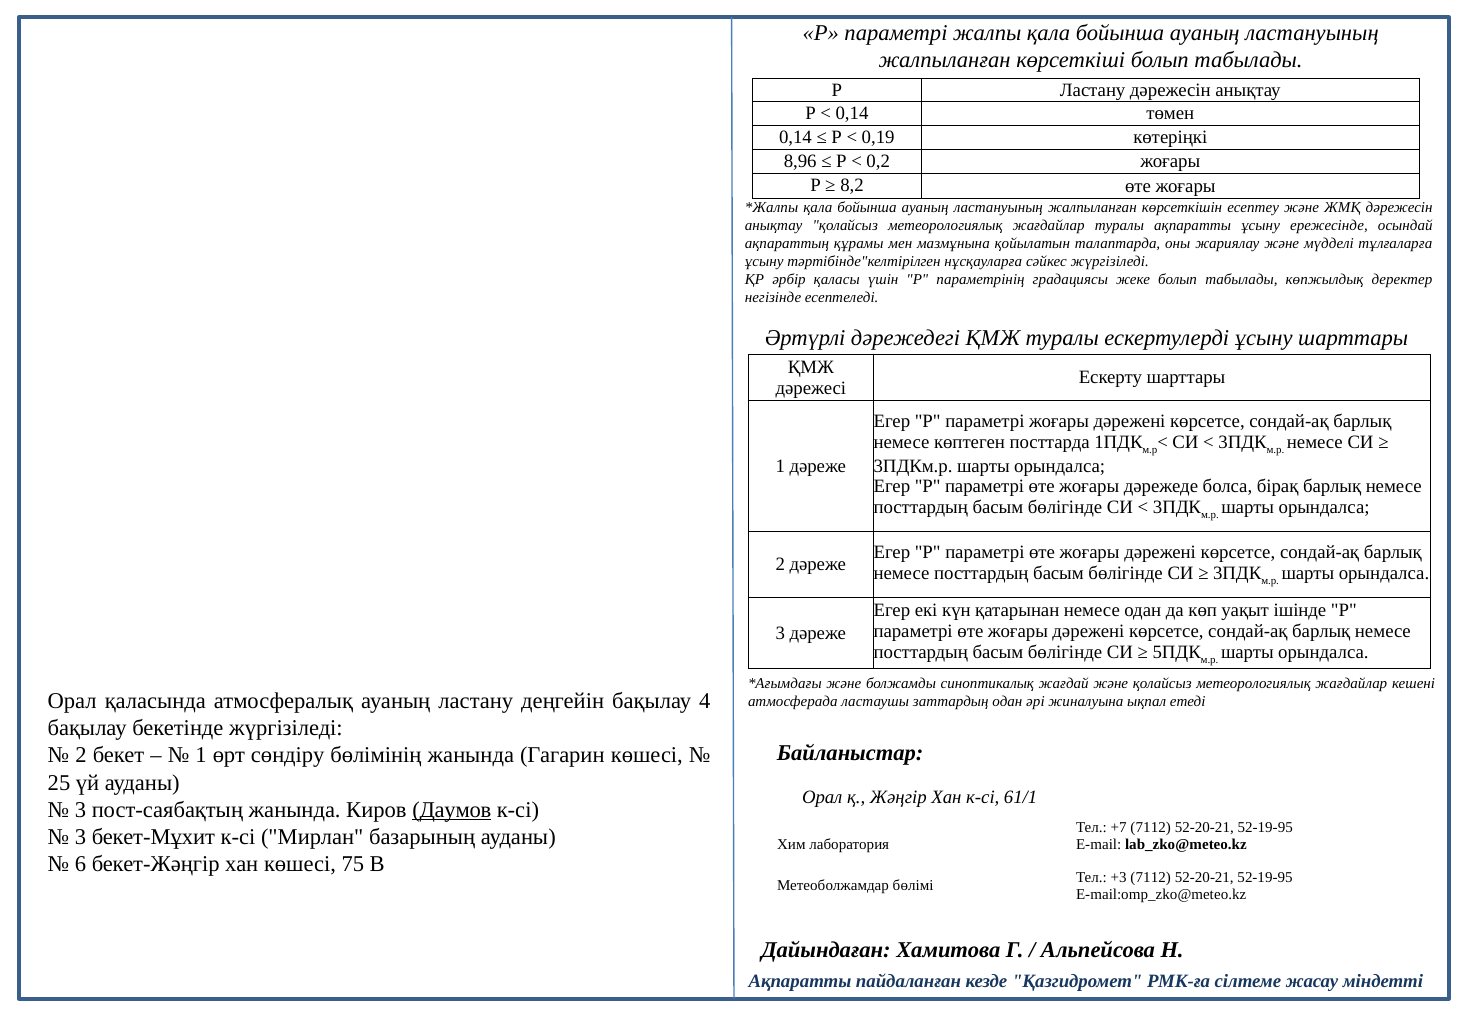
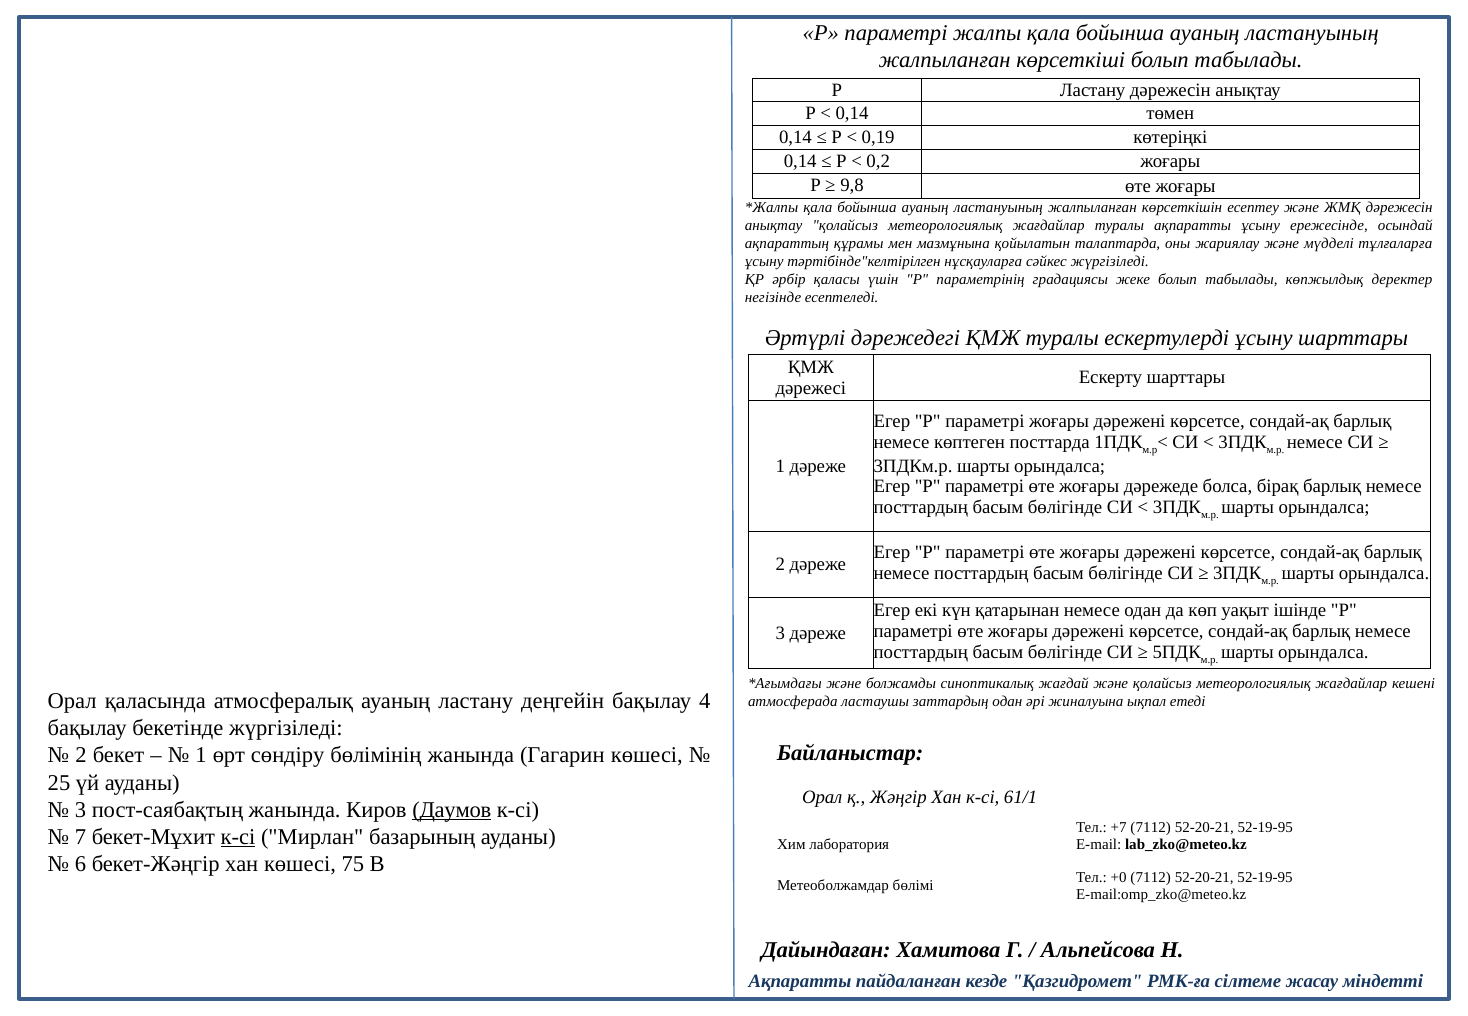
8,96: 8,96 -> 0,14 (800, 162)
8,2: 8,2 -> 9,8 (852, 186)
3: 3 -> 7 (80, 837)
к-сі underline: none -> present (238, 837)
+3: +3 -> +0 (1119, 878)
